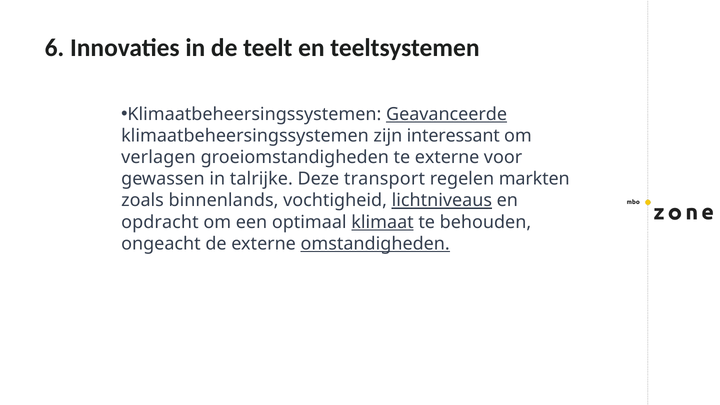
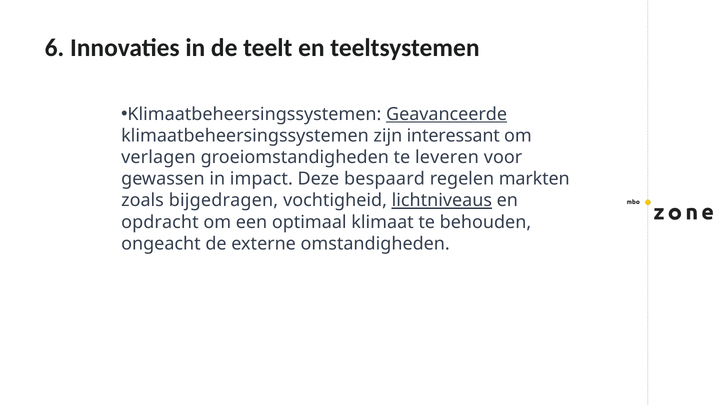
te externe: externe -> leveren (447, 157)
talrijke: talrijke -> impact (261, 179)
transport: transport -> bespaard (384, 179)
binnenlands: binnenlands -> bijgedragen (223, 201)
klimaat underline: present -> none (383, 222)
omstandigheden underline: present -> none (375, 244)
